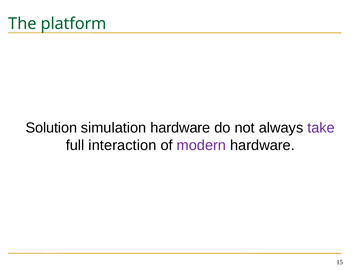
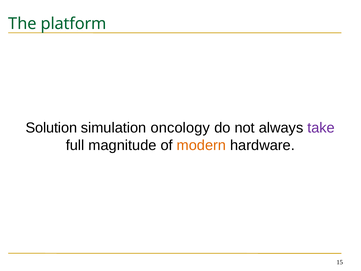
simulation hardware: hardware -> oncology (180, 128)
interaction: interaction -> magnitude (122, 145)
modern colour: purple -> orange (201, 145)
